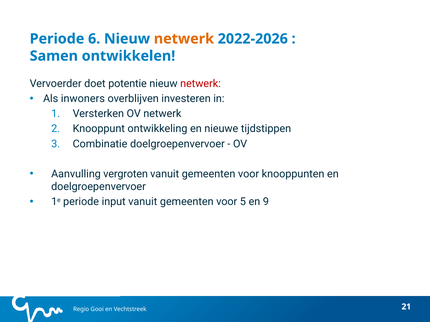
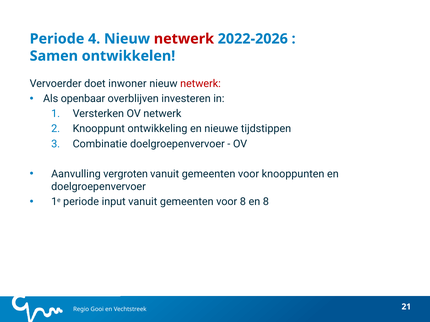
6: 6 -> 4 (94, 39)
netwerk colour: orange -> red (184, 39)
potentie: potentie -> inwoner (127, 84)
inwoners: inwoners -> openbaar (83, 99)
voor 5: 5 -> 8 (243, 202)
en 9: 9 -> 8 (266, 202)
